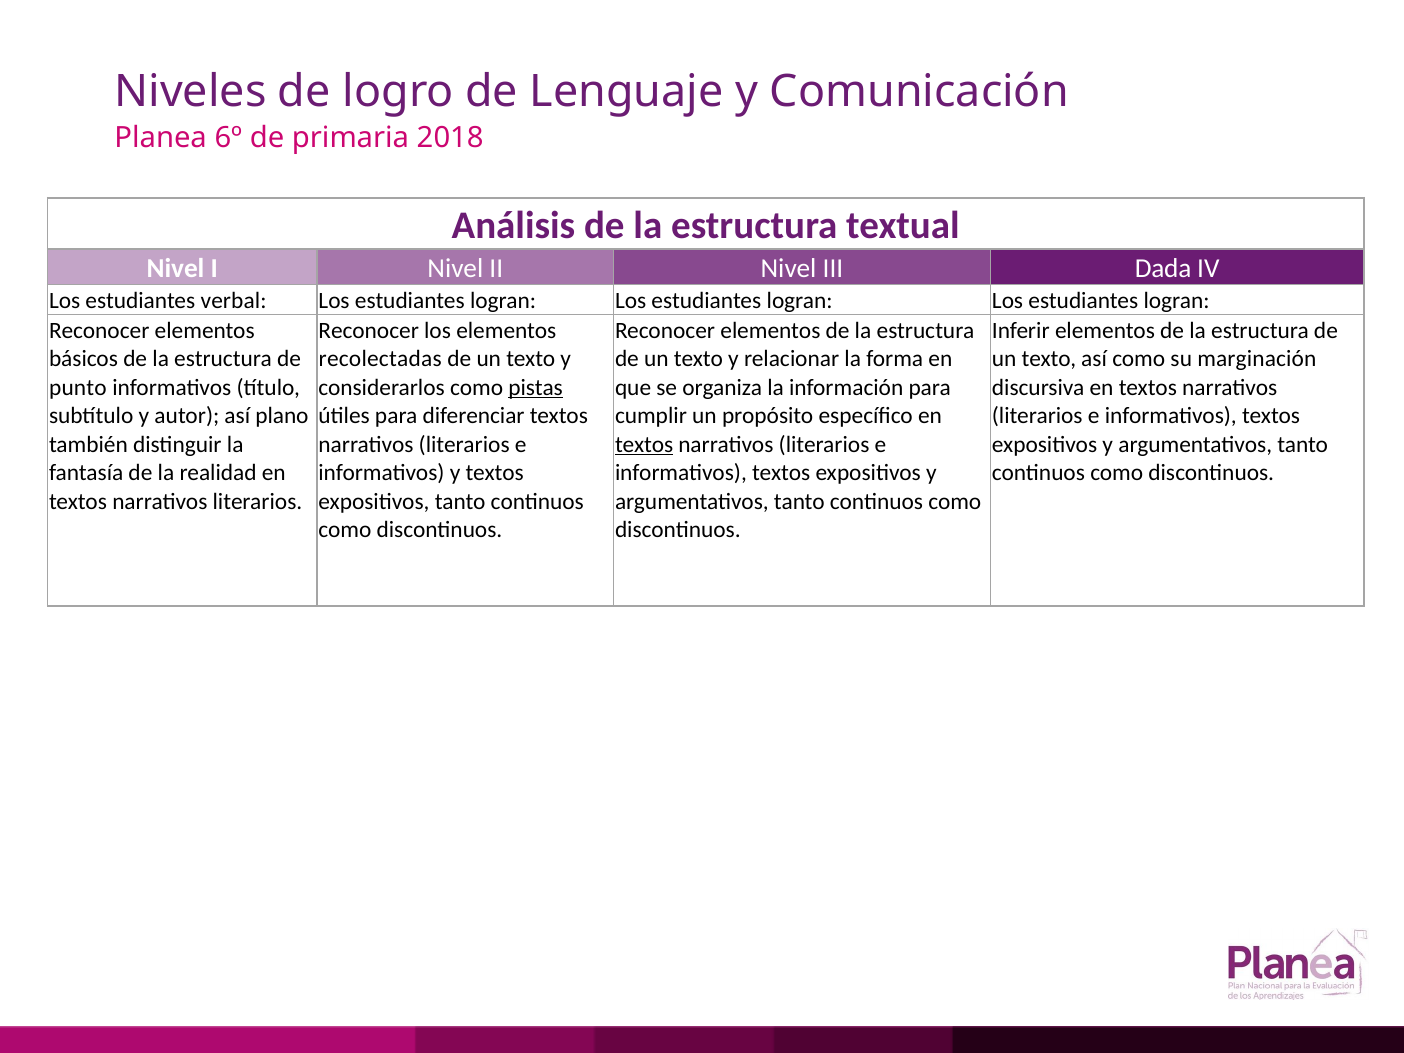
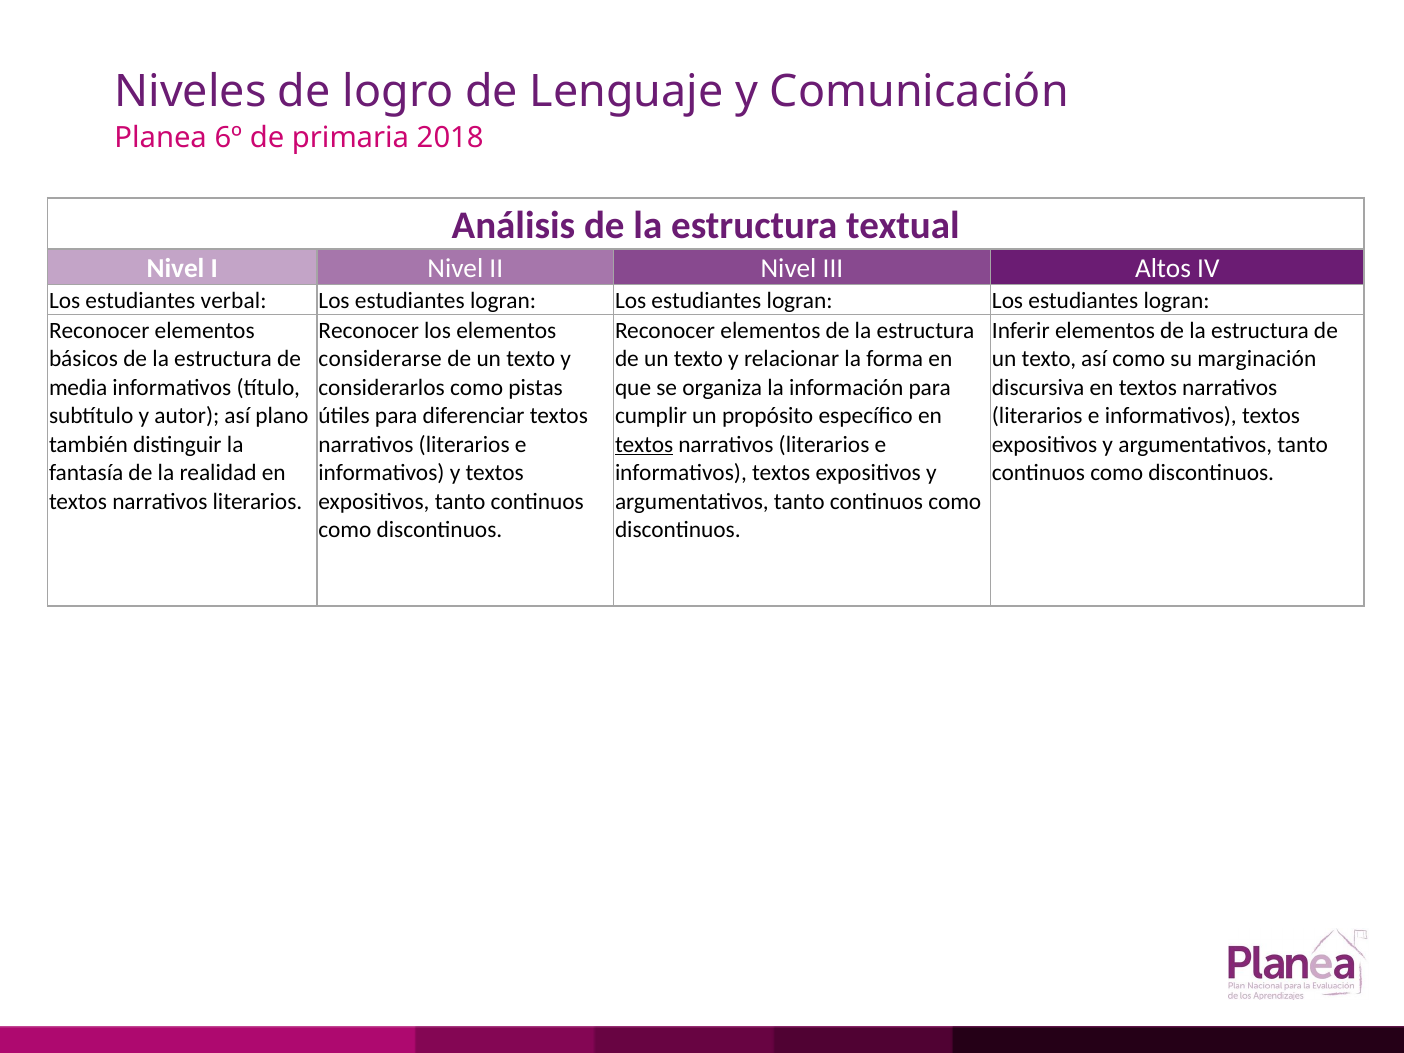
Dada: Dada -> Altos (1163, 268)
recolectadas: recolectadas -> considerarse (380, 359)
punto: punto -> media (78, 387)
pistas underline: present -> none (536, 387)
